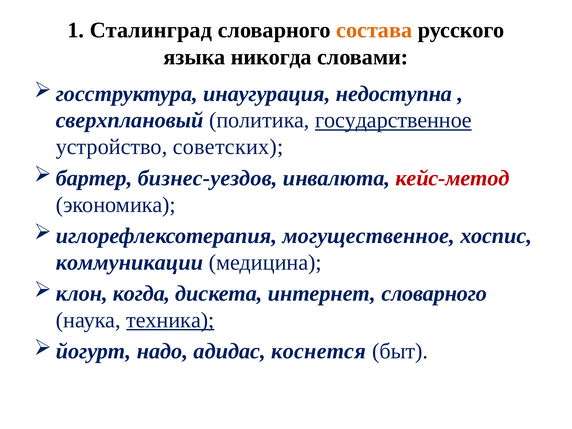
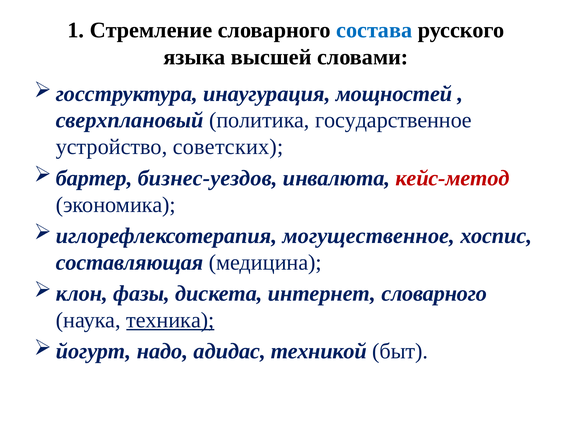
Сталинград: Сталинград -> Стремление (151, 30)
состава colour: orange -> blue (374, 30)
никогда: никогда -> высшей (271, 57)
недоступна: недоступна -> мощностей (394, 94)
государственное underline: present -> none (393, 120)
коммуникации: коммуникации -> составляющая (130, 262)
когда: когда -> фазы (141, 294)
коснется: коснется -> техникой (319, 351)
